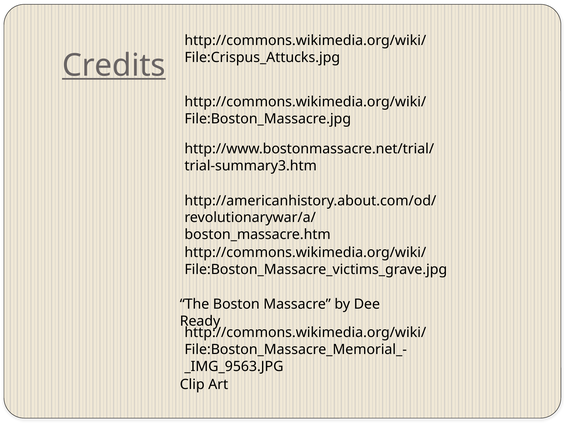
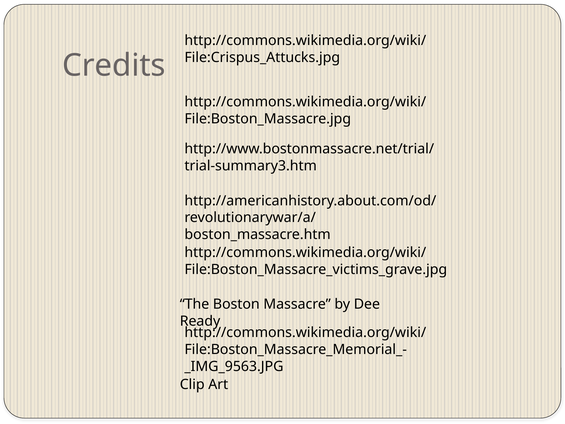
Credits underline: present -> none (114, 65)
